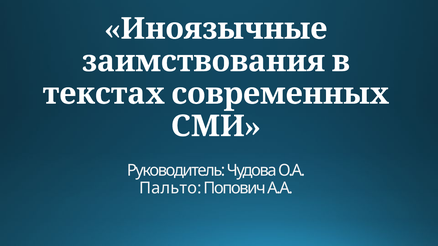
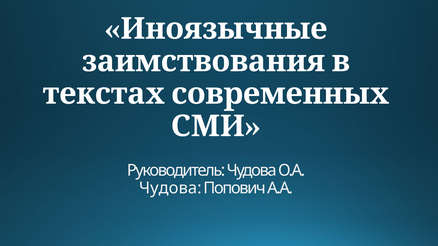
Пальто: Пальто -> Чудова (170, 189)
